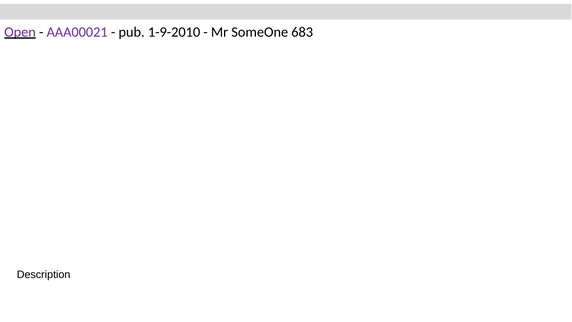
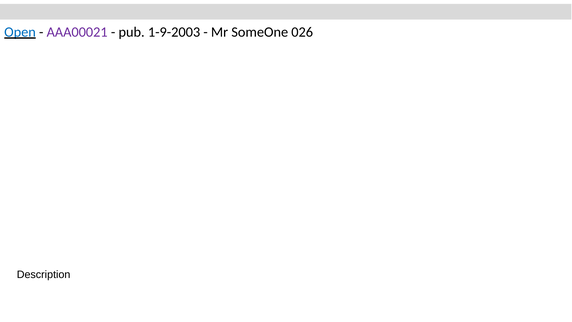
Open colour: purple -> blue (20, 32)
1-9-2010: 1-9-2010 -> 1-9-2003 (174, 32)
683: 683 -> 026 (302, 32)
